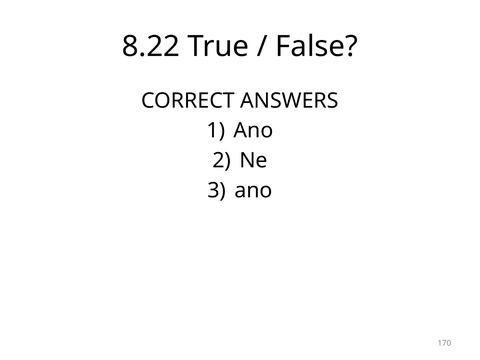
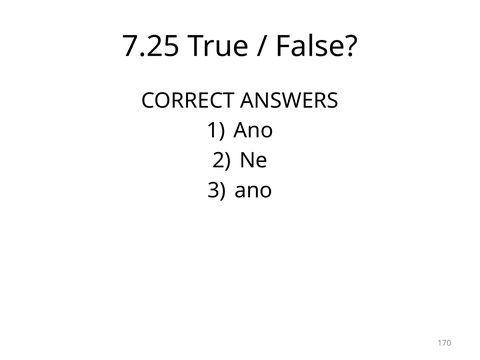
8.22: 8.22 -> 7.25 (151, 46)
